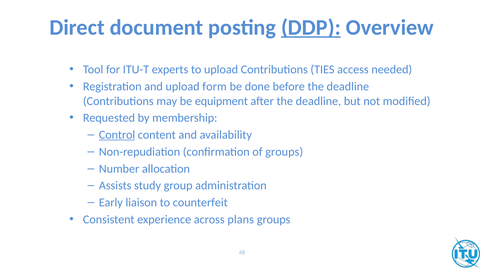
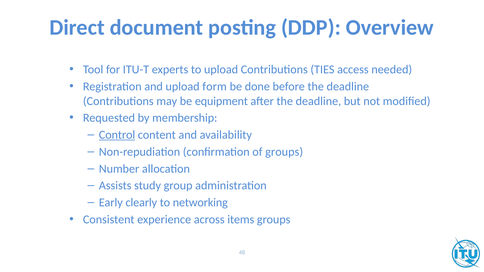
DDP underline: present -> none (311, 28)
liaison: liaison -> clearly (141, 203)
counterfeit: counterfeit -> networking (200, 203)
plans: plans -> items (241, 220)
